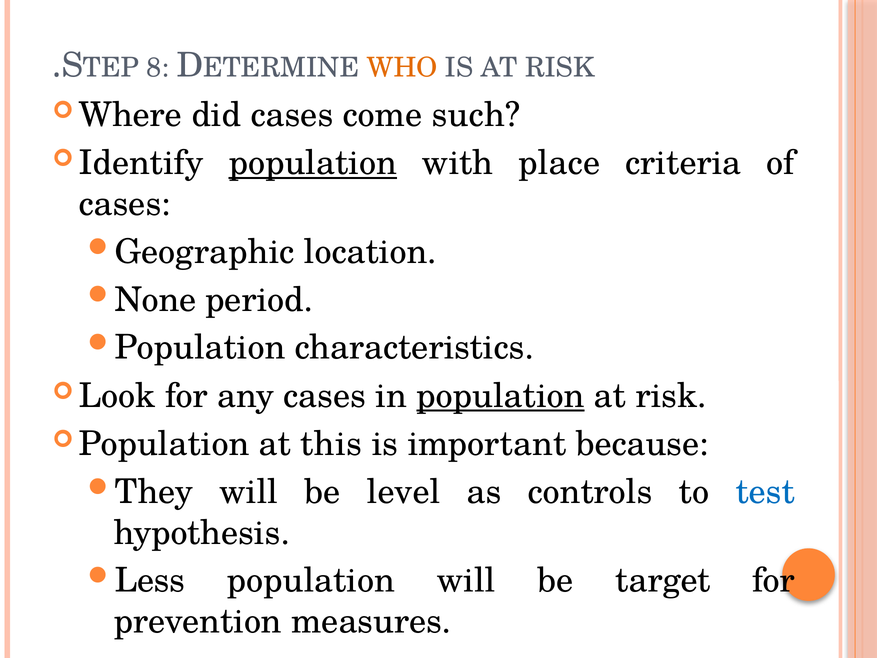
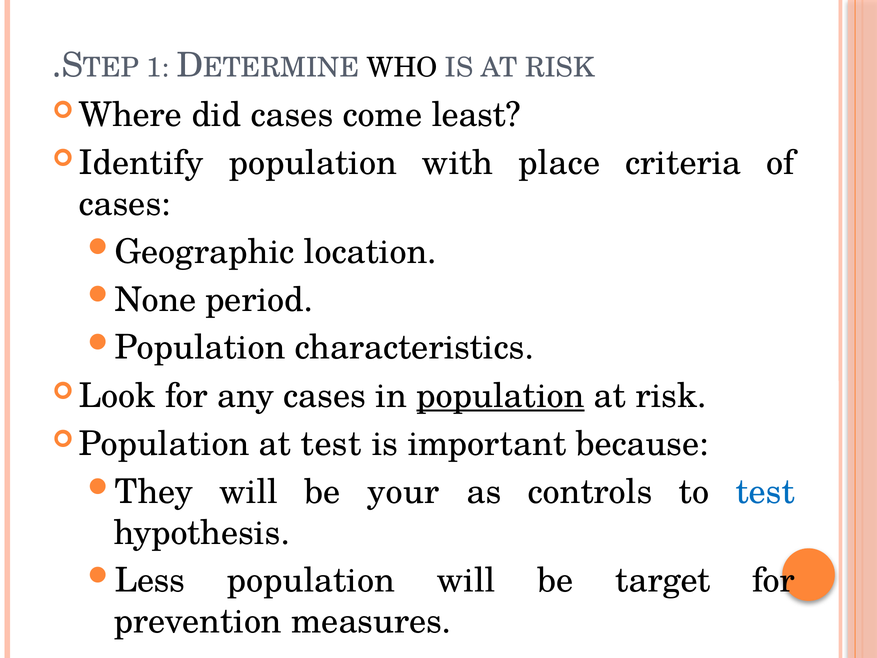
8: 8 -> 1 (158, 68)
WHO colour: orange -> black (402, 68)
such: such -> least (476, 115)
population underline: present -> none (313, 163)
at this: this -> test (331, 444)
level: level -> your (403, 492)
